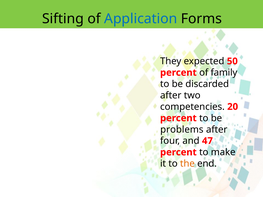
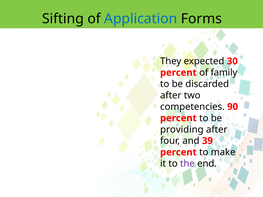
50: 50 -> 30 (232, 61)
20: 20 -> 90 (233, 107)
problems: problems -> providing (182, 130)
47: 47 -> 39 (207, 141)
the colour: orange -> purple (187, 164)
